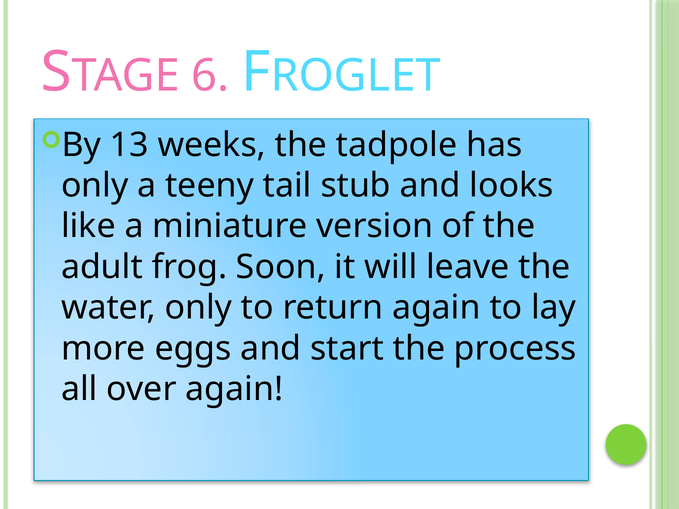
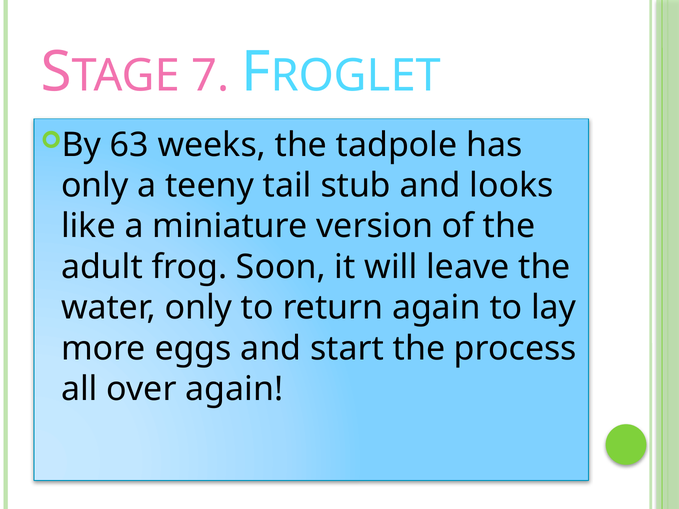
6: 6 -> 7 (210, 76)
13: 13 -> 63 (129, 145)
